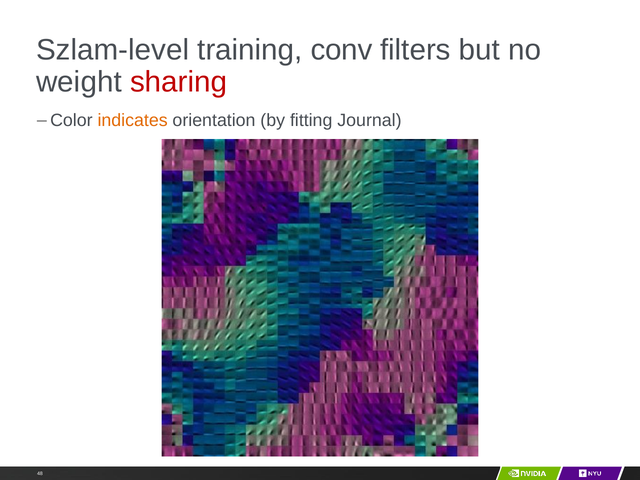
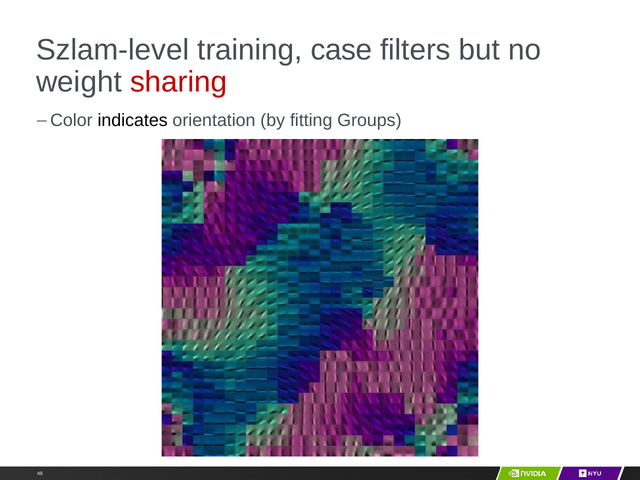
conv: conv -> case (341, 50)
indicates colour: orange -> black (133, 120)
Journal: Journal -> Groups (369, 120)
